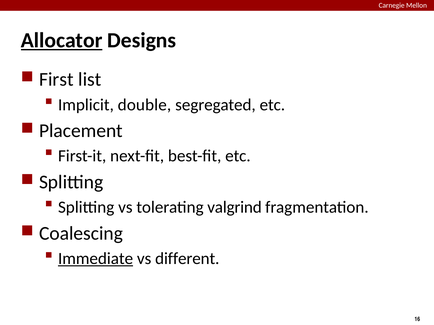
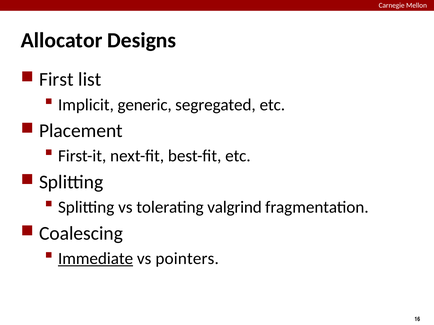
Allocator underline: present -> none (62, 40)
double: double -> generic (145, 105)
different: different -> pointers (187, 259)
